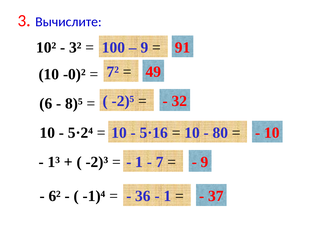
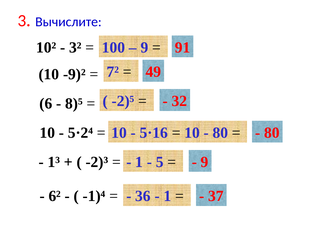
-0)²: -0)² -> -9)² (74, 74)
10: 10 -> 80 (272, 133)
7: 7 -> 5 (160, 162)
